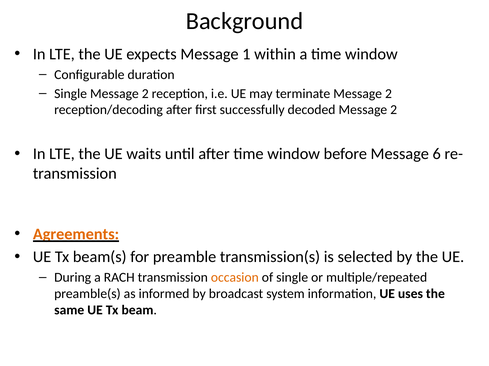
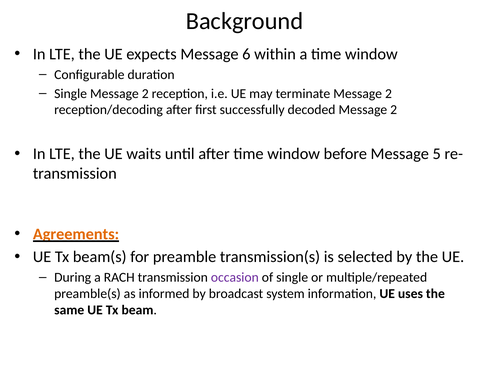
1: 1 -> 6 (246, 54)
6: 6 -> 5 (437, 154)
occasion colour: orange -> purple (235, 278)
